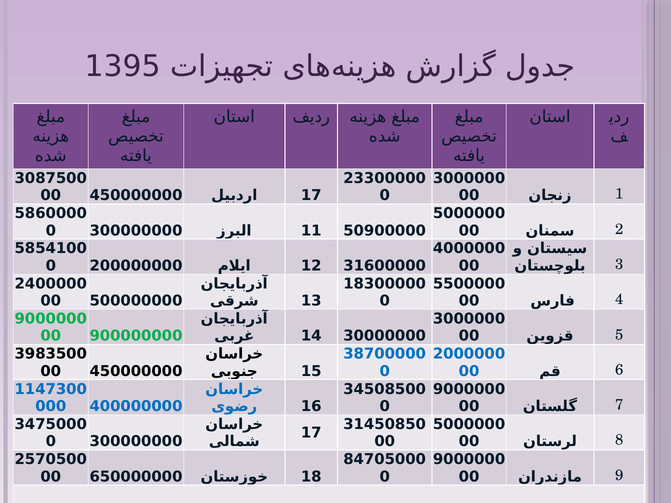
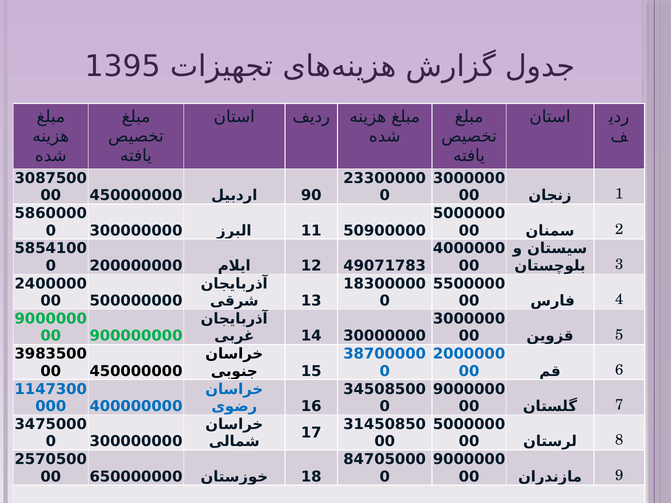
17: 17 -> 90 (311, 196)
31600000: 31600000 -> 49071783 (385, 266)
